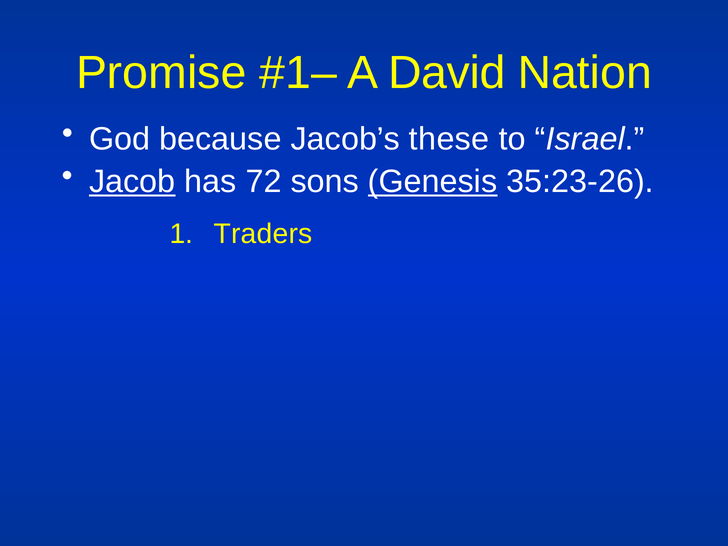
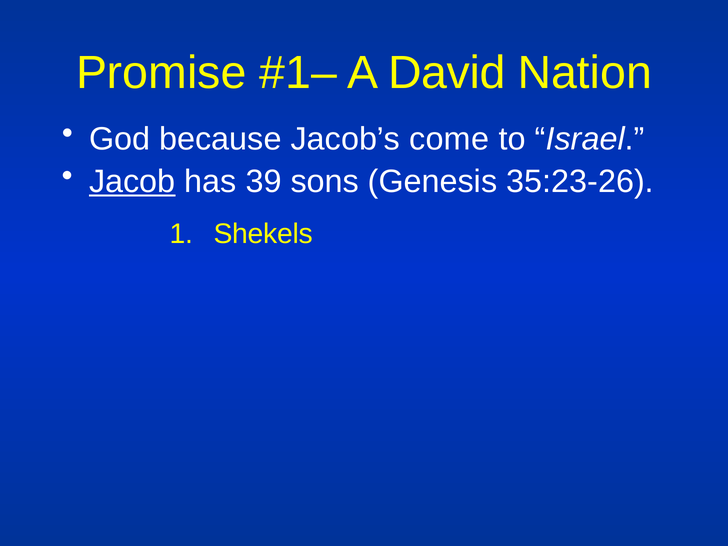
these: these -> come (449, 139)
72: 72 -> 39 (264, 182)
Genesis underline: present -> none (433, 182)
Traders: Traders -> Shekels (263, 234)
